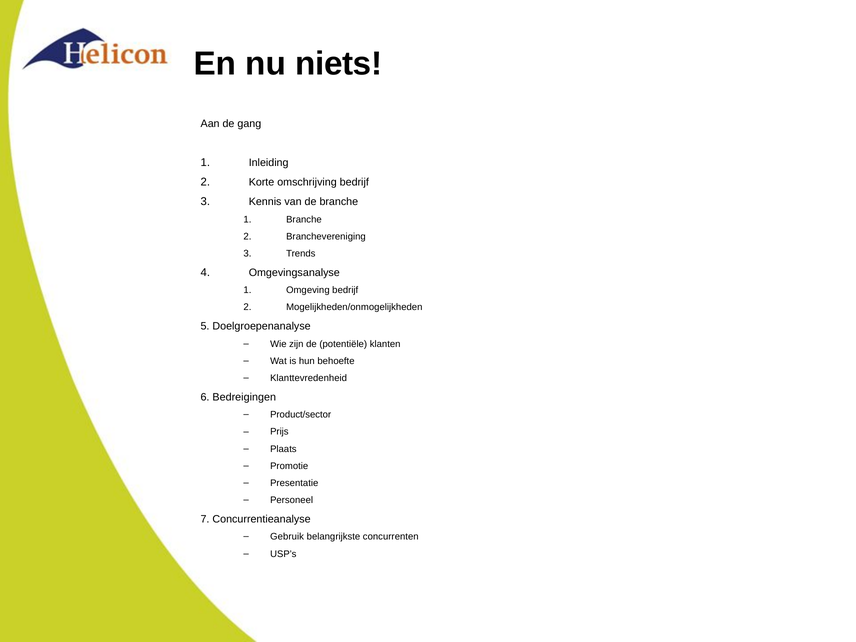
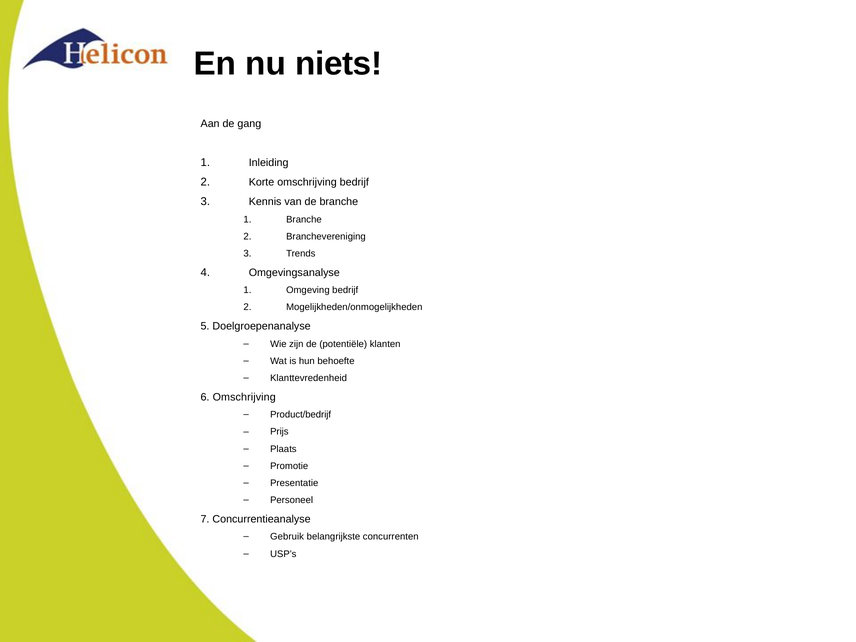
6 Bedreigingen: Bedreigingen -> Omschrijving (244, 397)
Product/sector: Product/sector -> Product/bedrijf (301, 415)
